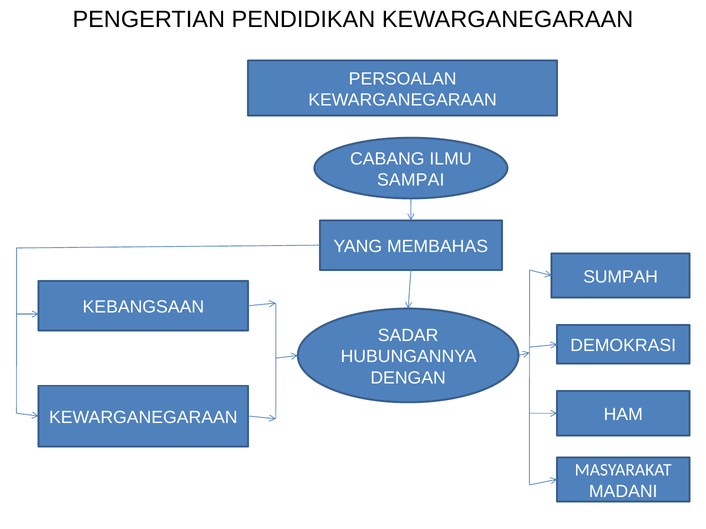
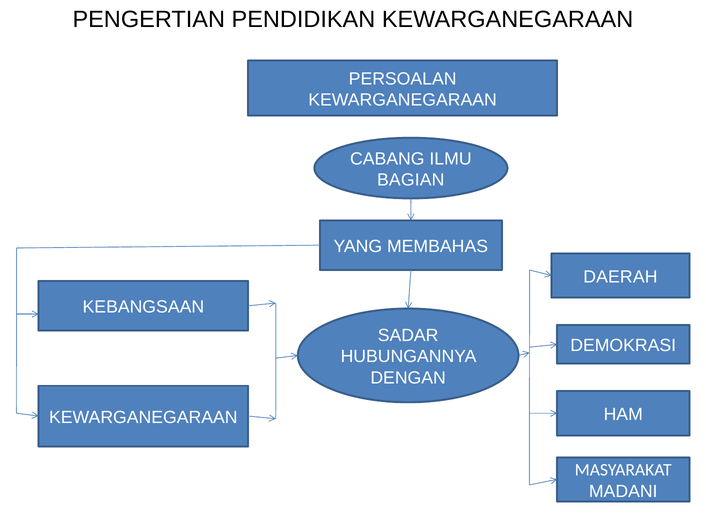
SAMPAI: SAMPAI -> BAGIAN (411, 180)
SUMPAH: SUMPAH -> DAERAH (620, 277)
